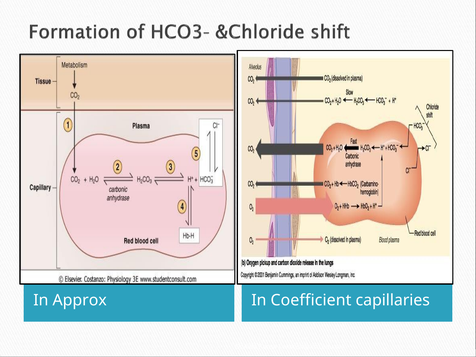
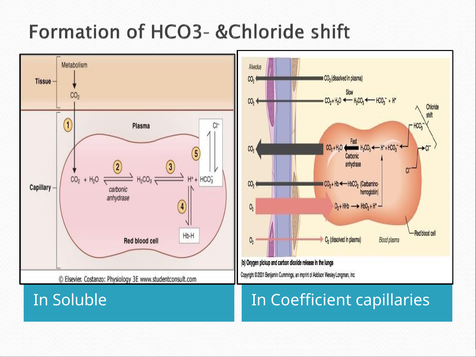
Approx: Approx -> Soluble (80, 300)
